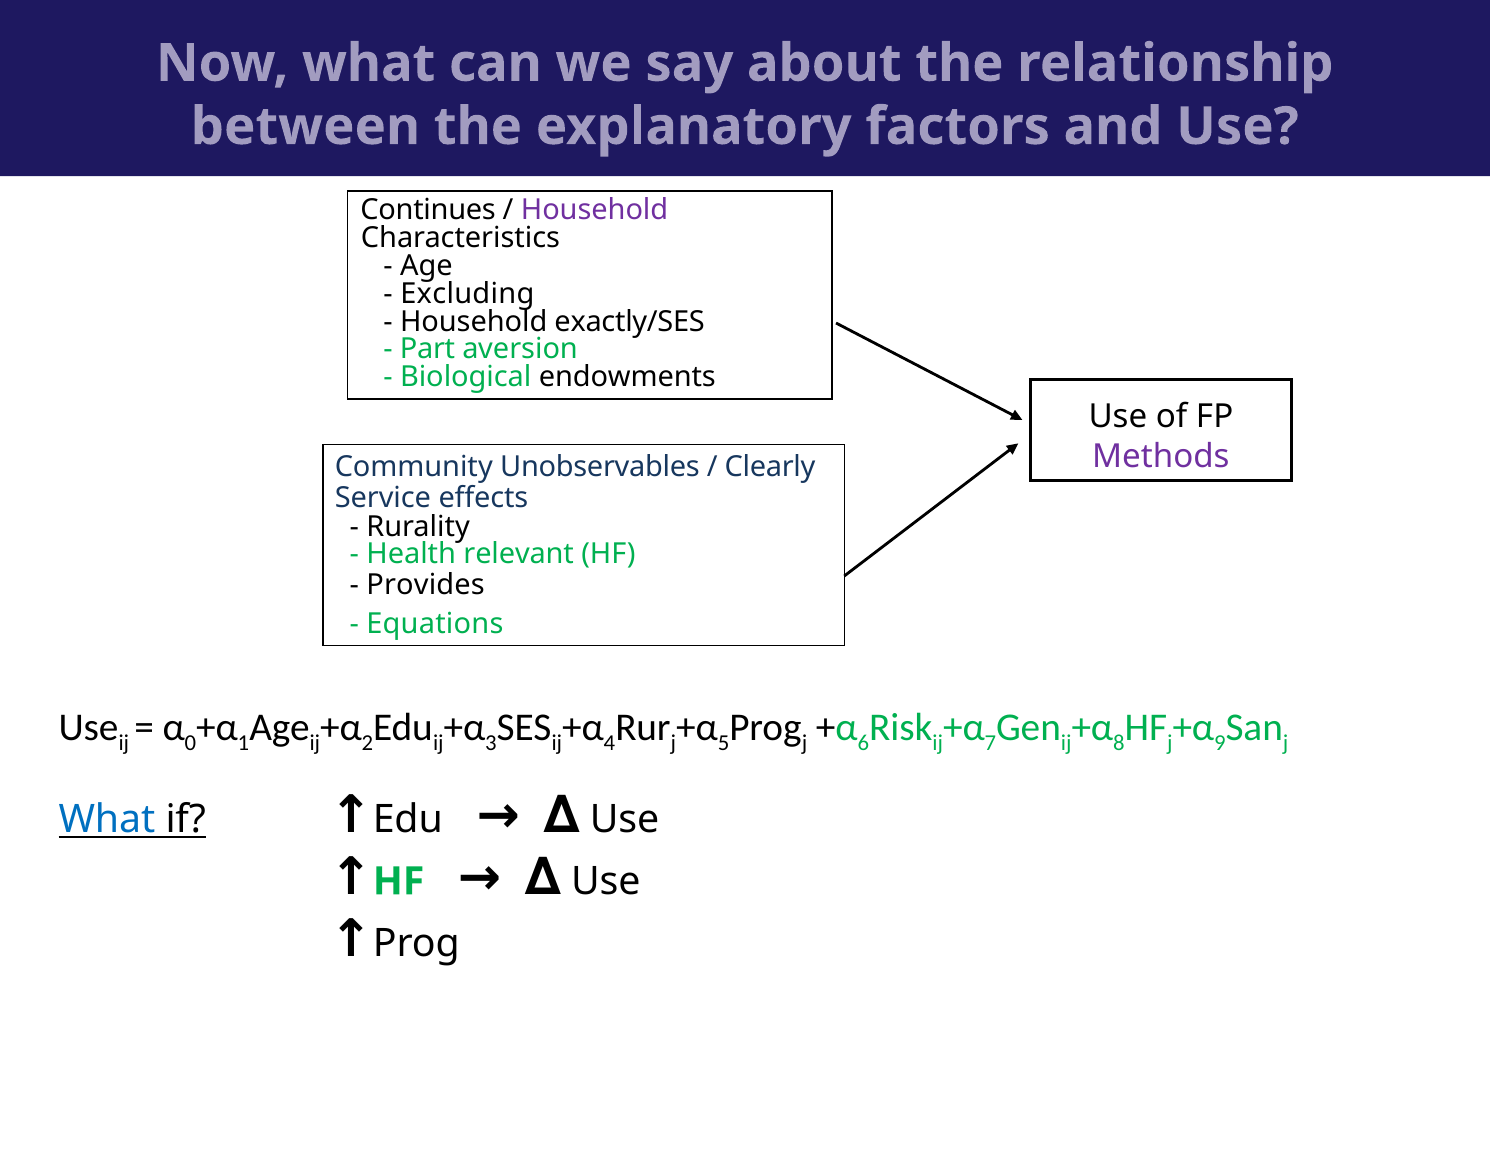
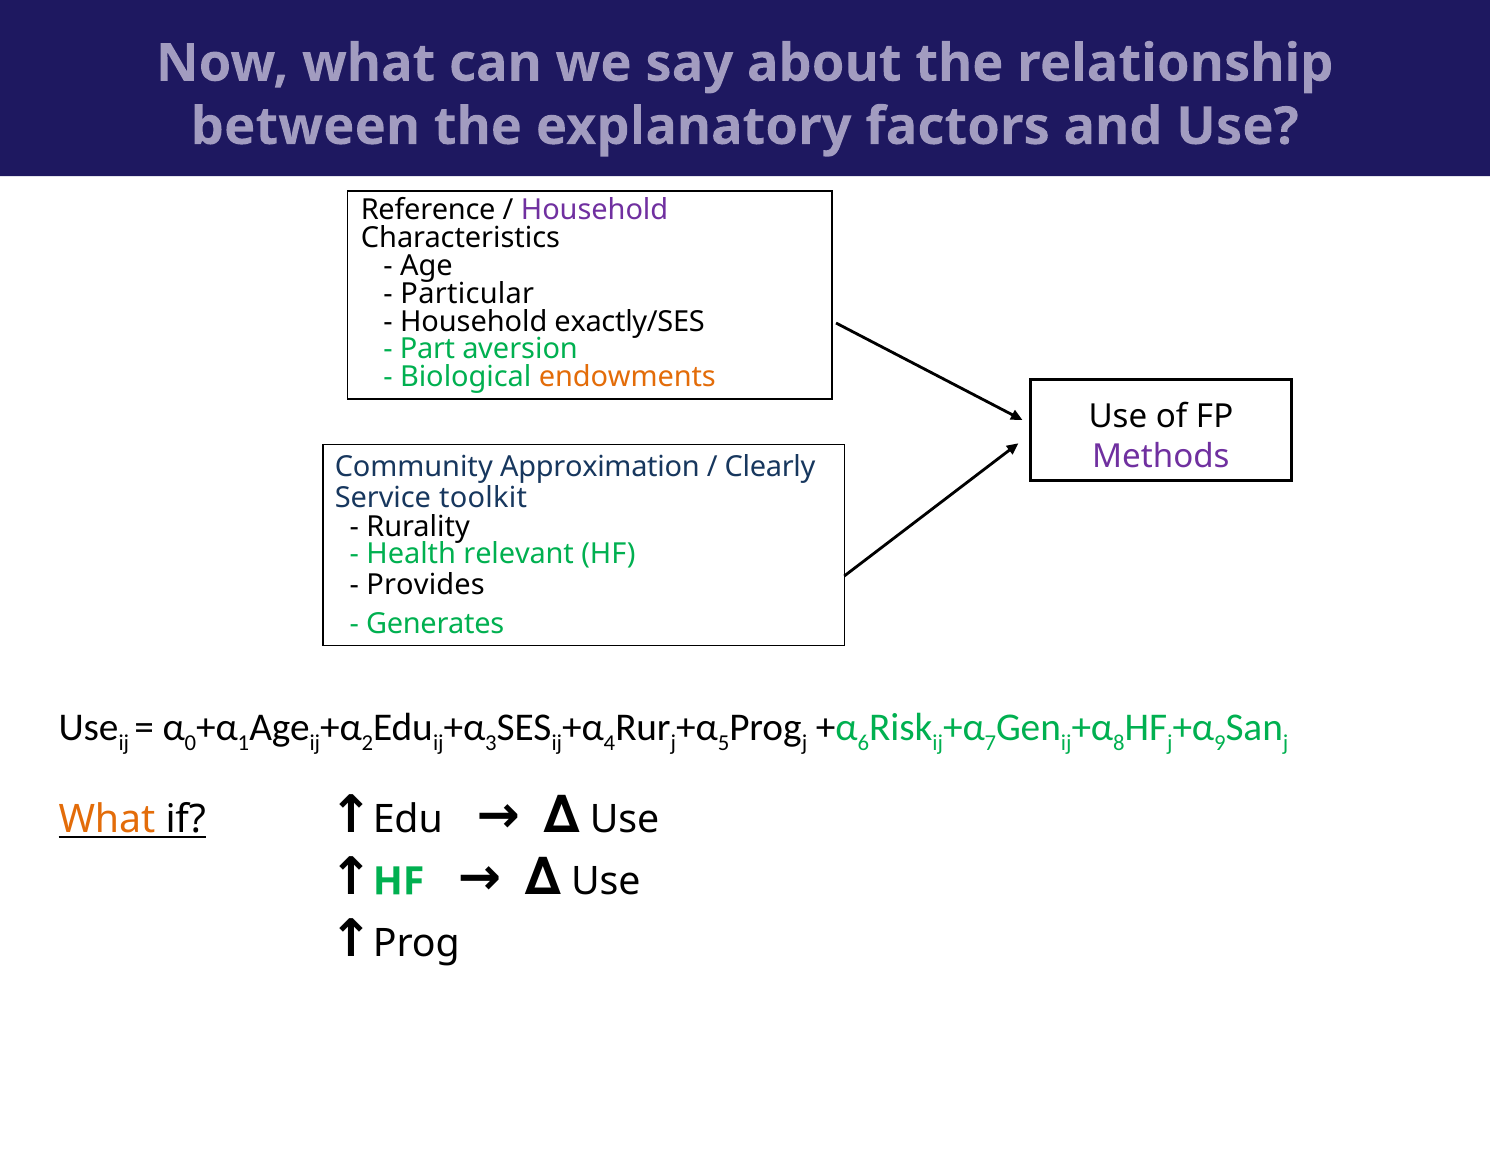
Continues: Continues -> Reference (428, 210)
Excluding: Excluding -> Particular (467, 294)
endowments colour: black -> orange (627, 377)
Unobservables: Unobservables -> Approximation (600, 467)
effects: effects -> toolkit (483, 498)
Equations: Equations -> Generates (435, 624)
What colour: blue -> orange (107, 820)
